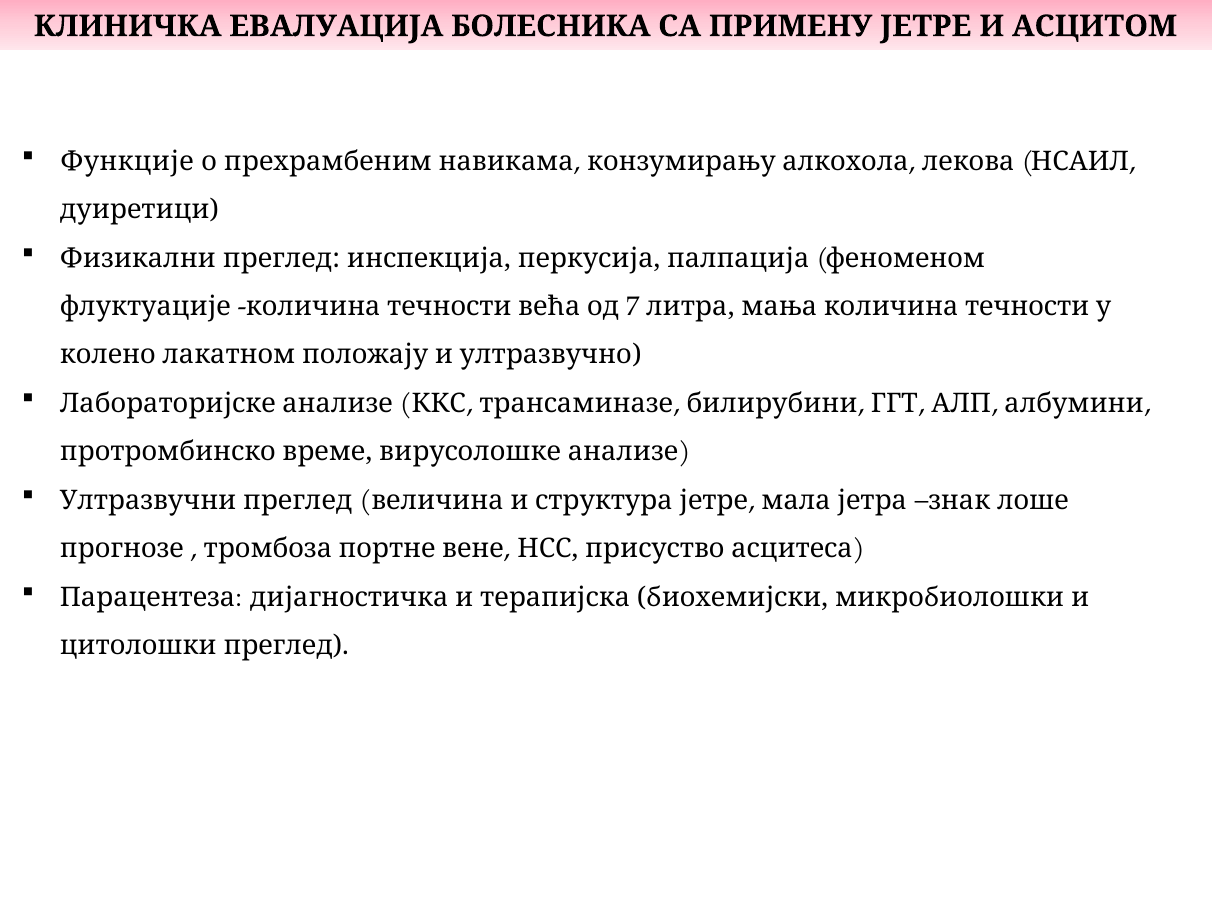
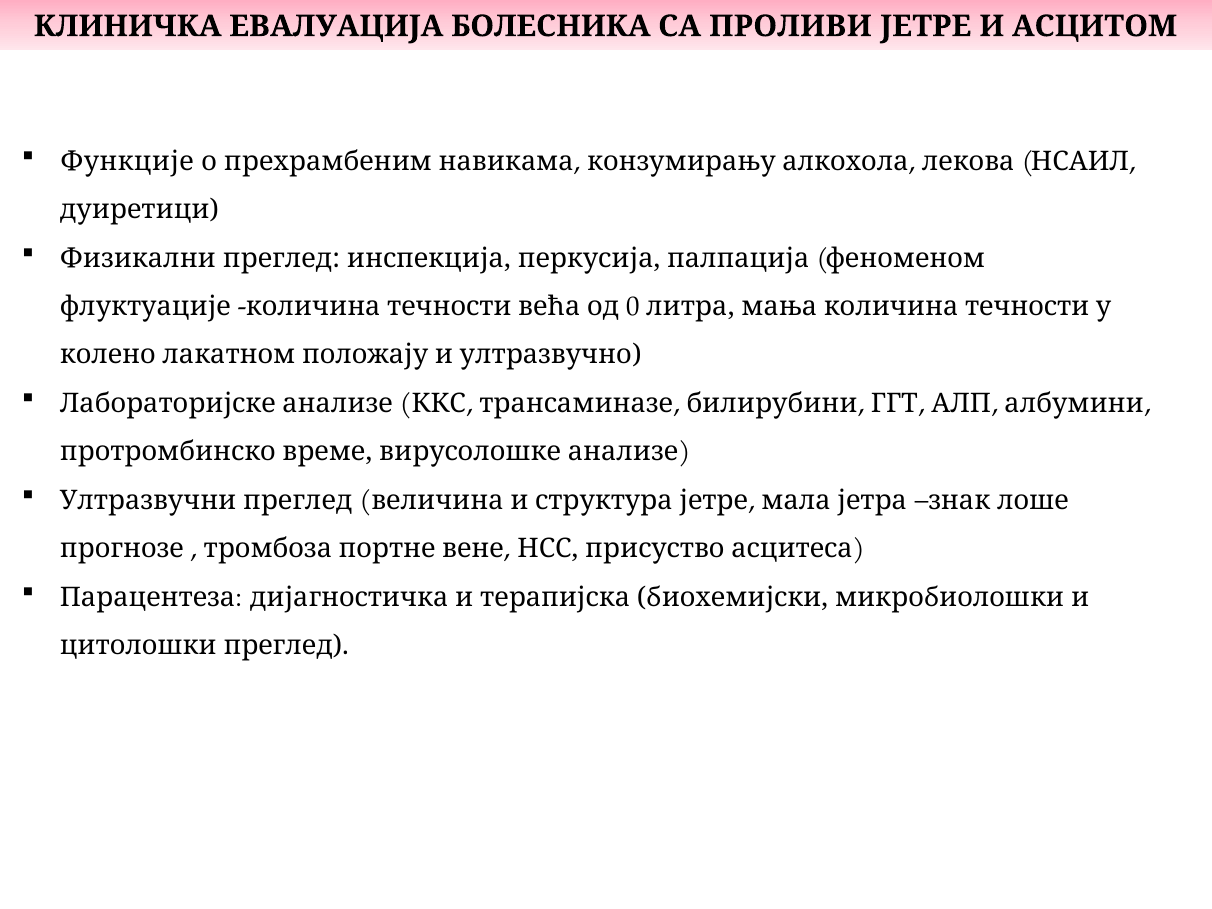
ПРИМЕНУ: ПРИМЕНУ -> ПРОЛИВИ (790, 26)
7: 7 -> 0 (633, 307)
